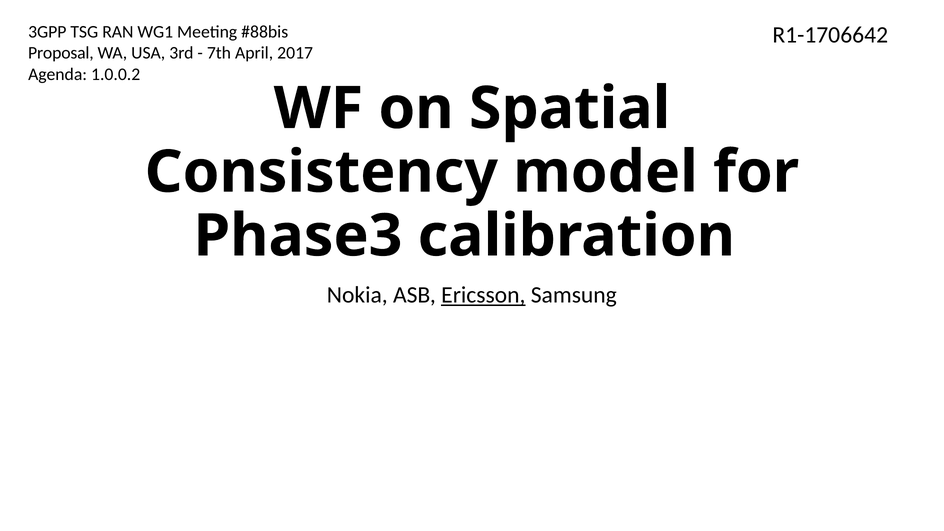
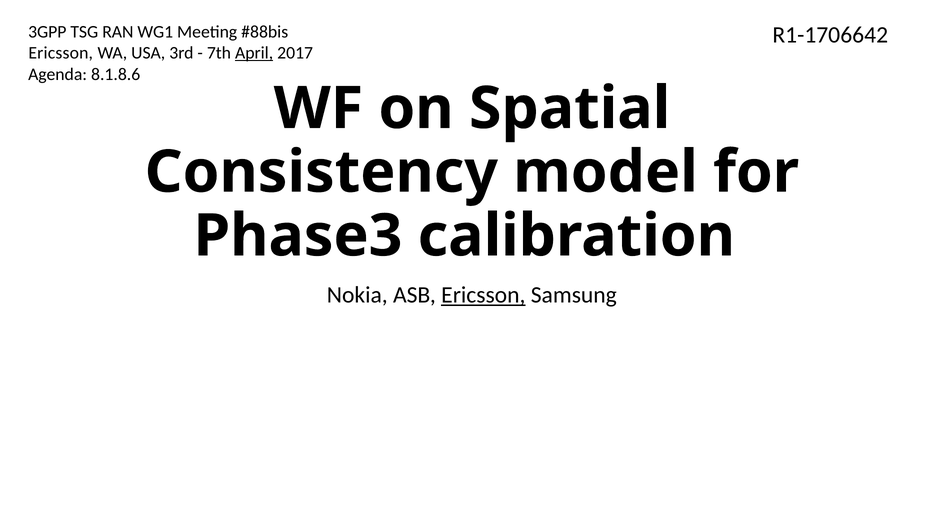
Proposal: Proposal -> Ericsson (61, 53)
April underline: none -> present (254, 53)
1.0.0.2: 1.0.0.2 -> 8.1.8.6 (116, 74)
